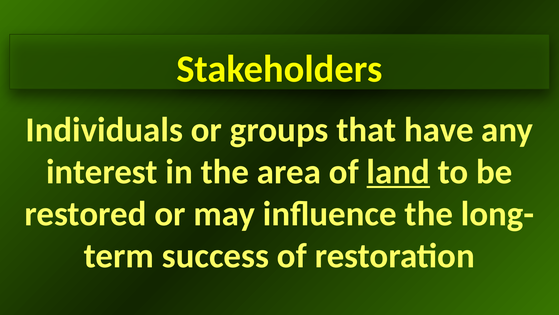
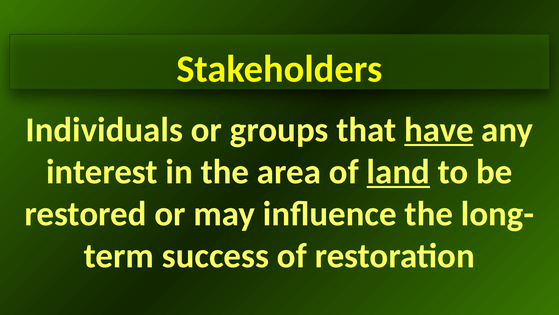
have underline: none -> present (439, 130)
